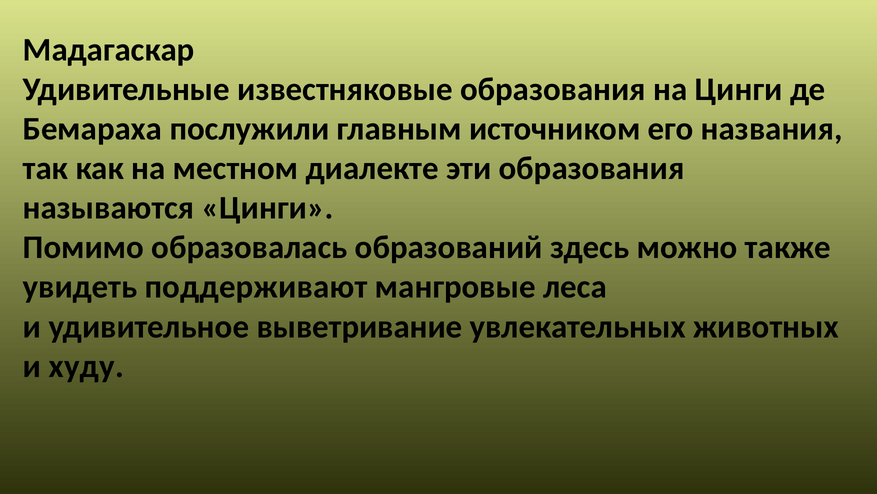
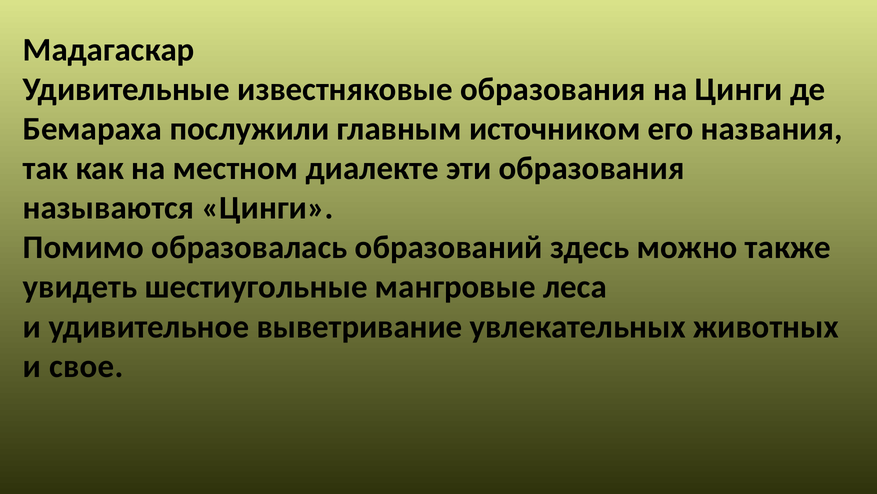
поддерживают: поддерживают -> шестиугольные (256, 287)
худу: худу -> свое (86, 366)
